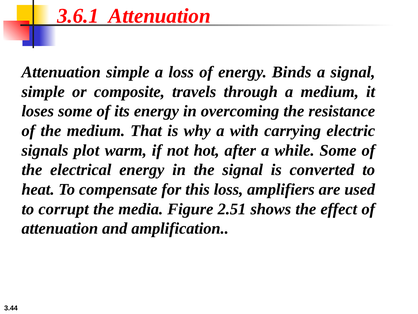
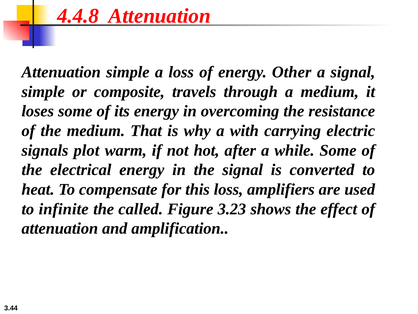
3.6.1: 3.6.1 -> 4.4.8 (78, 16)
Binds: Binds -> Other (292, 72)
corrupt: corrupt -> infinite (64, 209)
media: media -> called (141, 209)
2.51: 2.51 -> 3.23 (232, 209)
